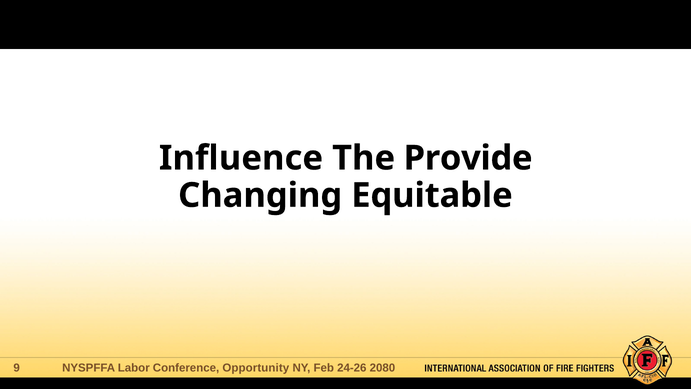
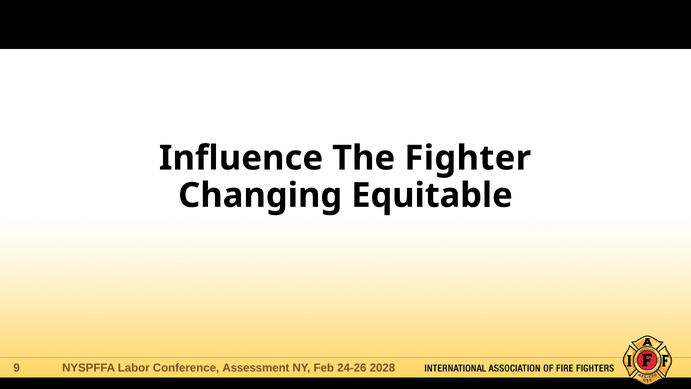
Provide: Provide -> Fighter (468, 158)
Opportunity: Opportunity -> Assessment (256, 368)
2080: 2080 -> 2028 (382, 368)
